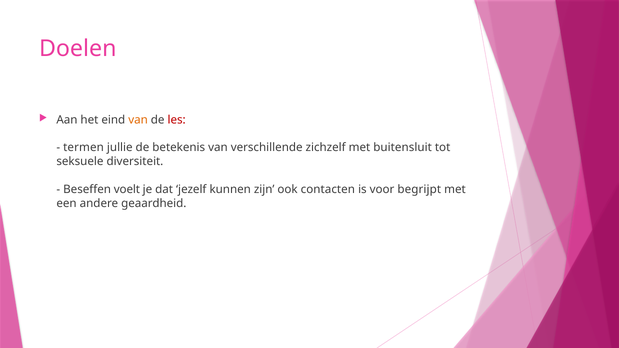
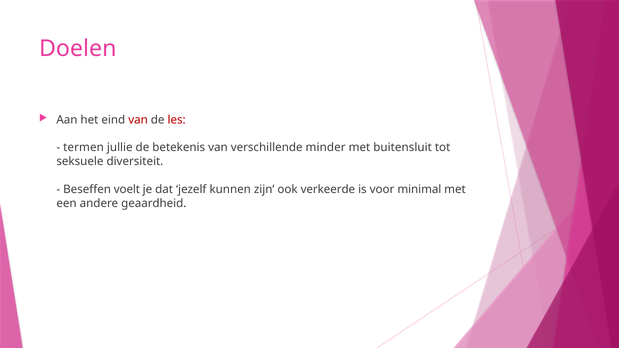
van colour: orange -> red (138, 120)
zichzelf: zichzelf -> minder (326, 148)
contacten: contacten -> verkeerde (328, 189)
begrijpt: begrijpt -> minimal (419, 189)
